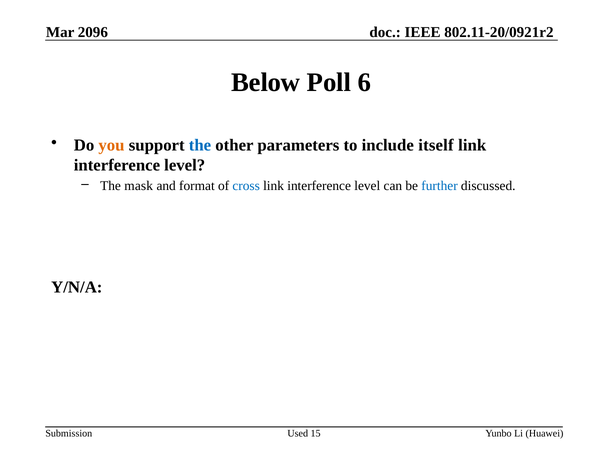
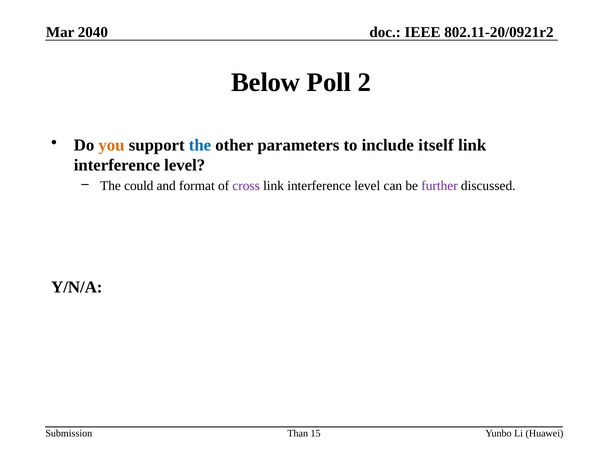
2096: 2096 -> 2040 (93, 32)
6: 6 -> 2 (365, 82)
mask: mask -> could (139, 186)
cross colour: blue -> purple (246, 186)
further colour: blue -> purple (440, 186)
Used: Used -> Than (298, 434)
